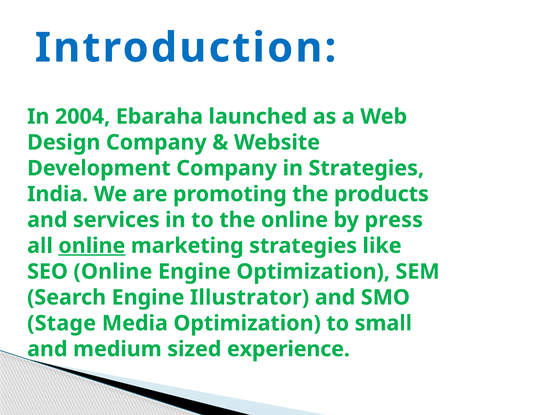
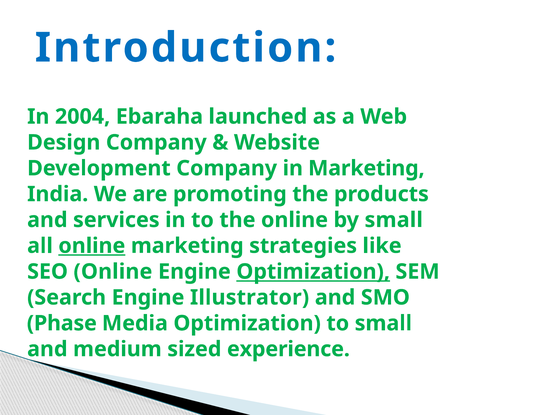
in Strategies: Strategies -> Marketing (366, 168)
by press: press -> small (394, 220)
Optimization underline: none -> present (313, 271)
Stage: Stage -> Phase (62, 323)
